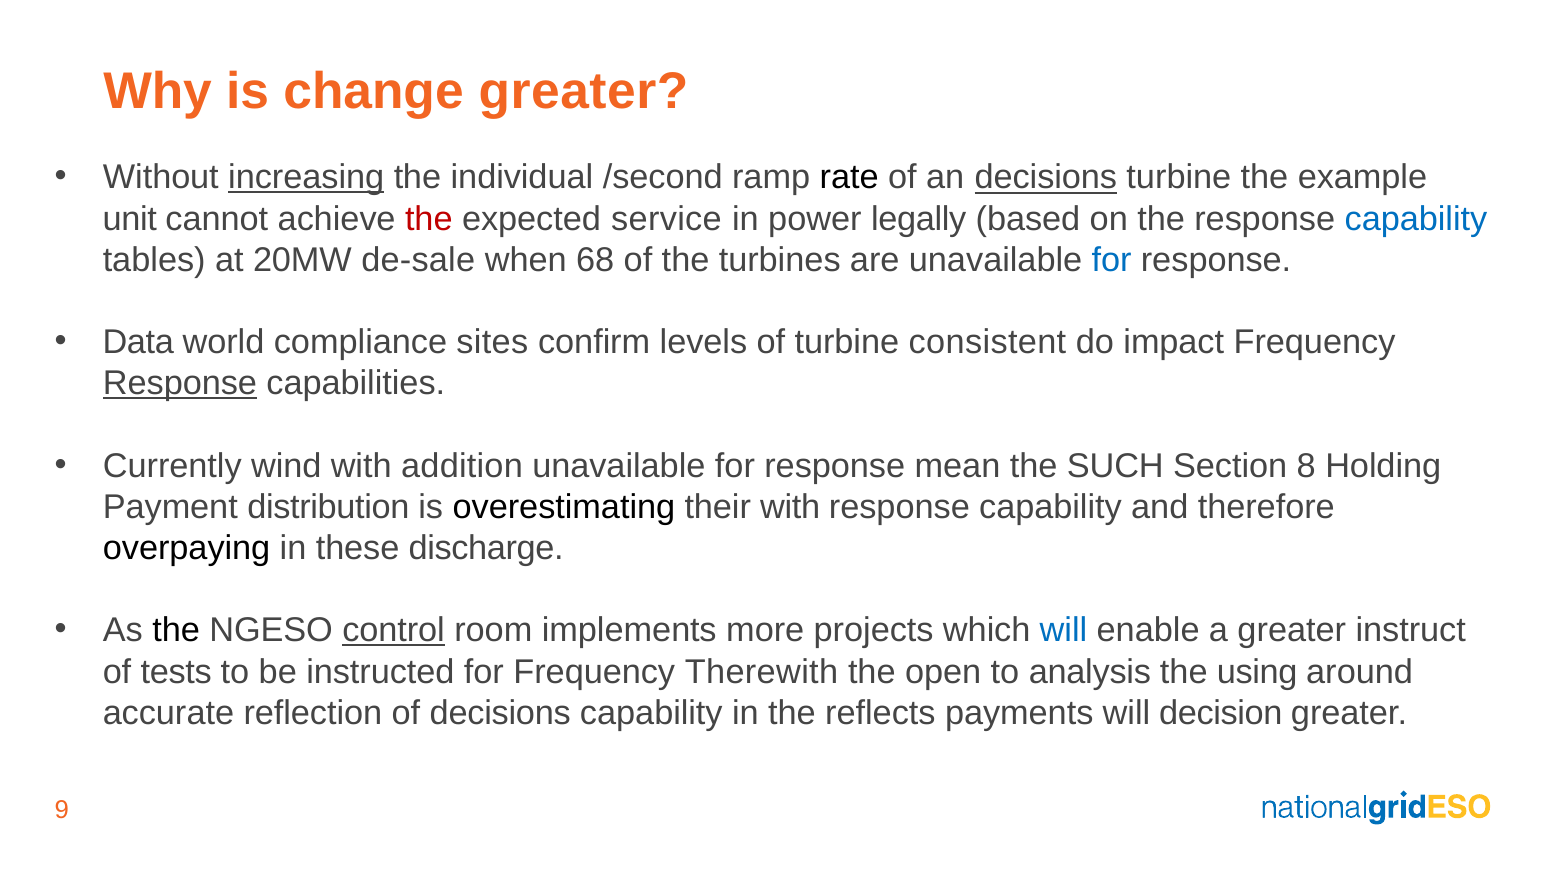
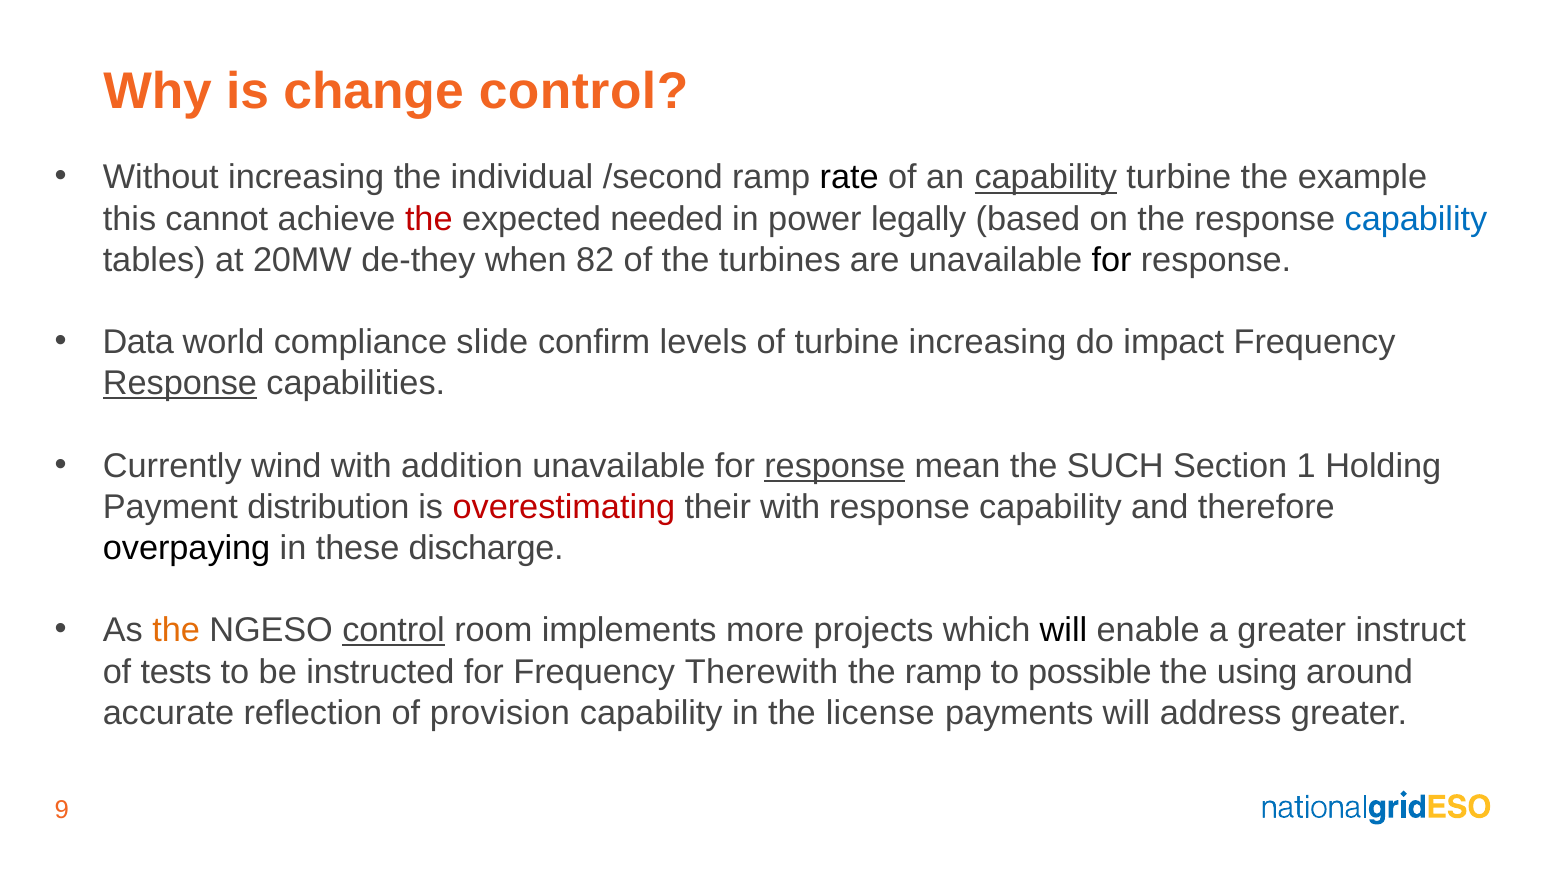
change greater: greater -> control (583, 92)
increasing underline: present -> none (306, 178)
an decisions: decisions -> capability (1046, 178)
unit: unit -> this (130, 219)
service: service -> needed (667, 219)
de-sale: de-sale -> de-they (418, 260)
68: 68 -> 82 (595, 260)
for colour: blue -> black (1112, 260)
sites: sites -> slide (492, 342)
turbine consistent: consistent -> increasing (988, 342)
response underline: none -> present (835, 466)
8: 8 -> 1 (1306, 466)
overestimating colour: black -> red (564, 507)
the colour: black -> orange (176, 631)
will colour: blue -> black (1064, 631)
the open: open -> ramp (943, 672)
analysis: analysis -> possible (1090, 672)
of decisions: decisions -> provision (500, 713)
reflects: reflects -> license (880, 713)
decision: decision -> address (1221, 713)
